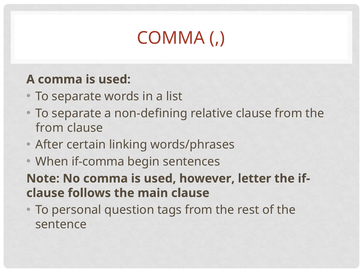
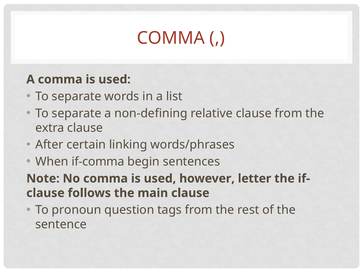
from: from -> extra (50, 128)
personal: personal -> pronoun (77, 210)
